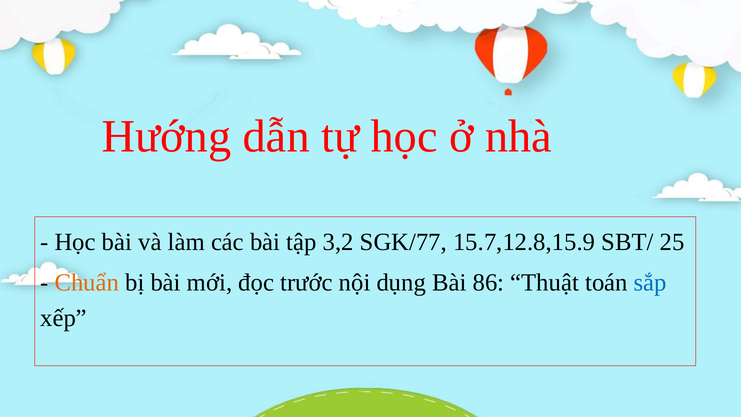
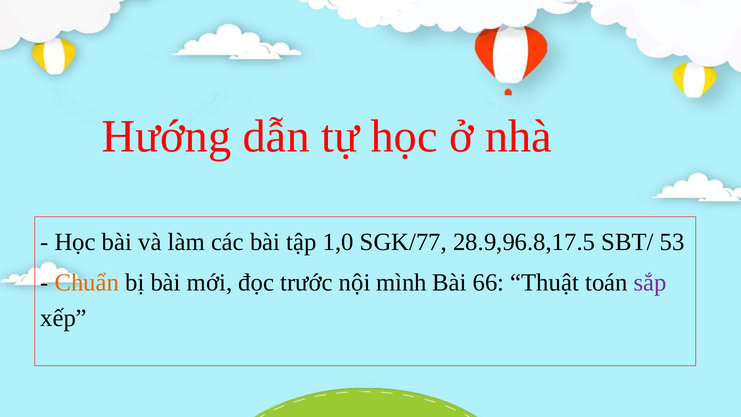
3,2: 3,2 -> 1,0 (338, 242)
15.7,12.8,15.9: 15.7,12.8,15.9 -> 28.9,96.8,17.5 (524, 242)
25: 25 -> 53 (672, 242)
dụng: dụng -> mình (401, 282)
86: 86 -> 66 (488, 282)
sắp colour: blue -> purple (650, 282)
